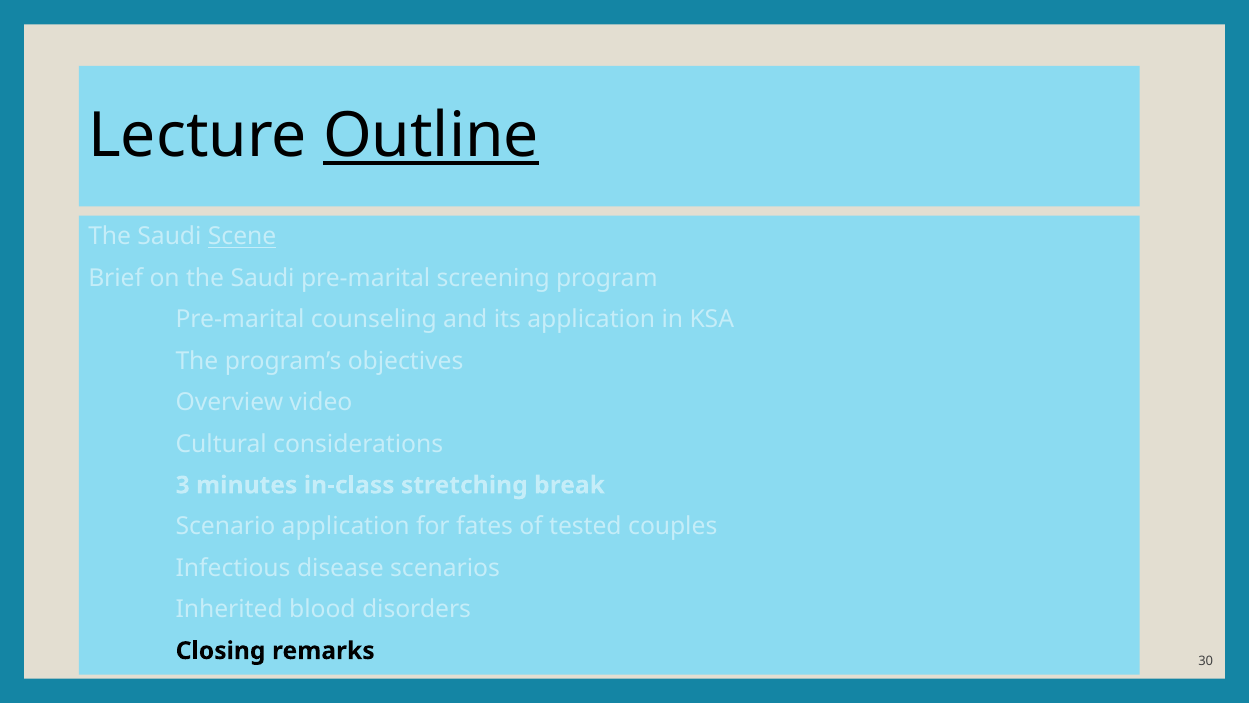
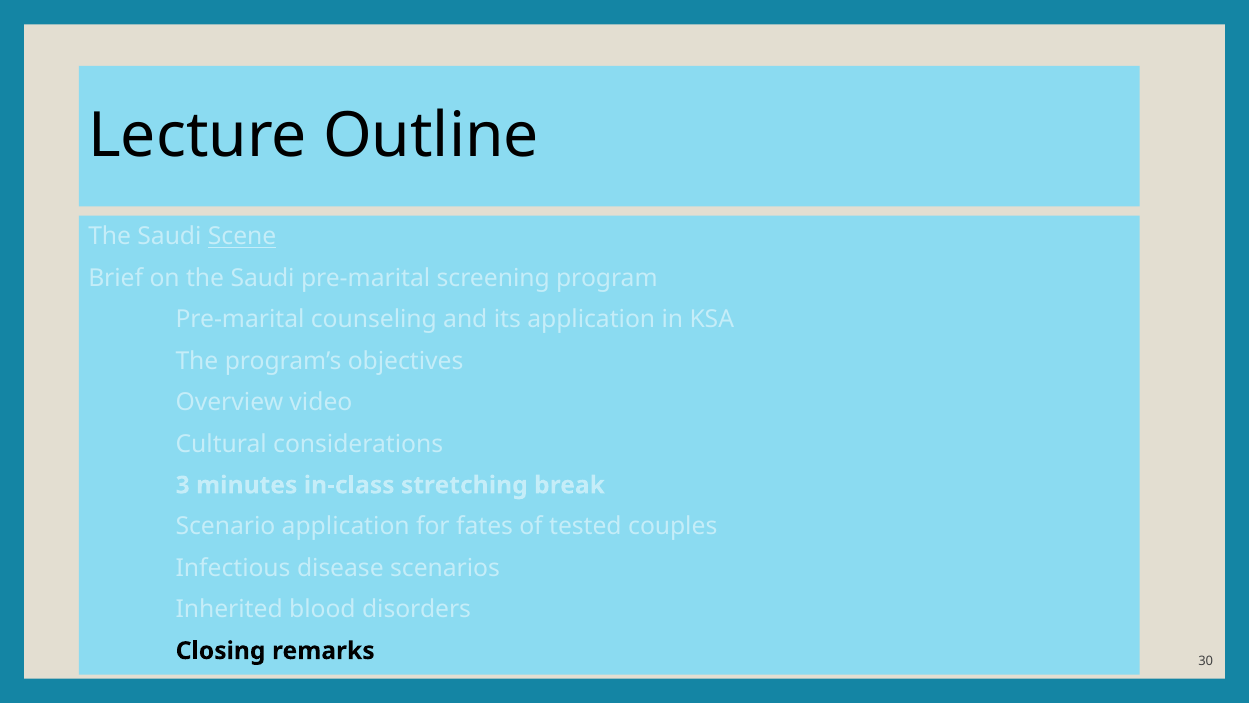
Outline underline: present -> none (431, 136)
